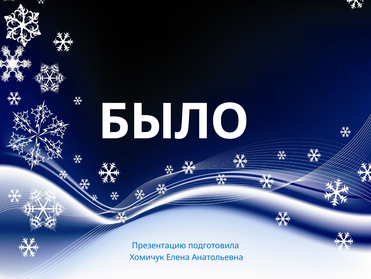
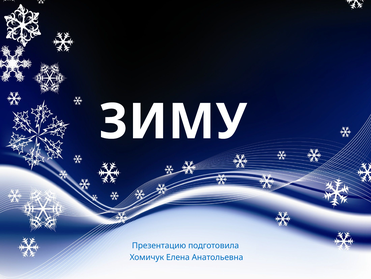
БЫЛО: БЫЛО -> ЗИМУ (173, 122)
